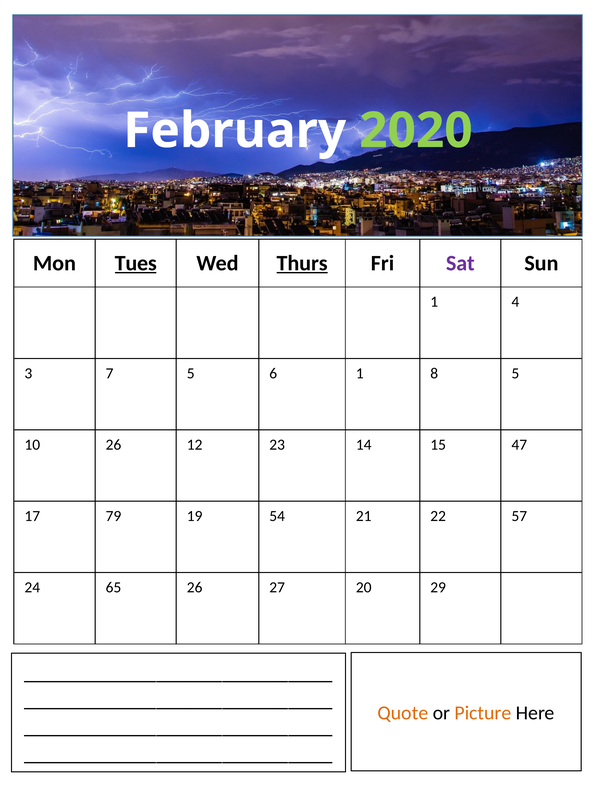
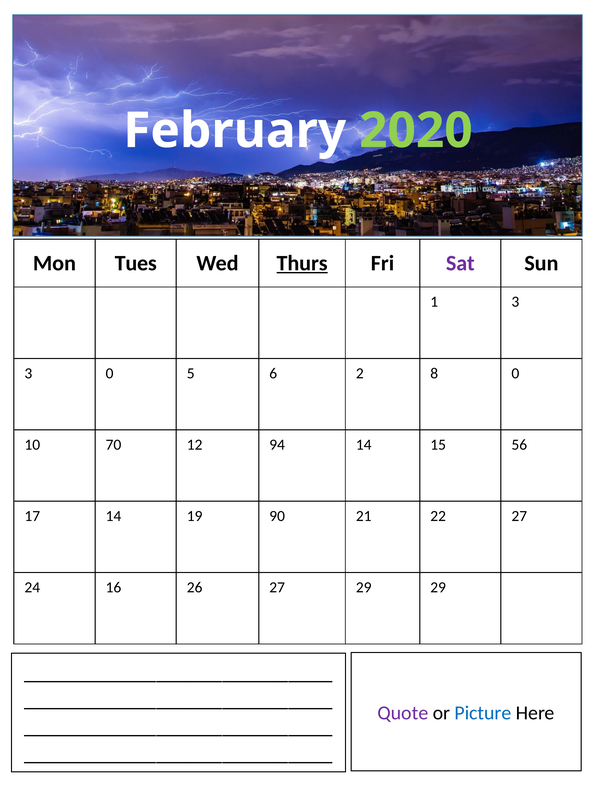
Tues underline: present -> none (136, 264)
1 4: 4 -> 3 (515, 302)
3 7: 7 -> 0 (110, 374)
6 1: 1 -> 2 (360, 374)
8 5: 5 -> 0 (515, 374)
10 26: 26 -> 70 (113, 445)
23: 23 -> 94 (277, 445)
47: 47 -> 56 (519, 445)
17 79: 79 -> 14 (113, 517)
54: 54 -> 90 (277, 517)
22 57: 57 -> 27 (519, 517)
65: 65 -> 16 (113, 588)
27 20: 20 -> 29 (364, 588)
Quote colour: orange -> purple (403, 714)
Picture colour: orange -> blue (483, 714)
